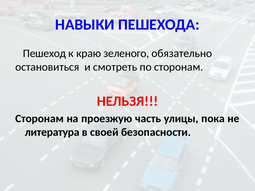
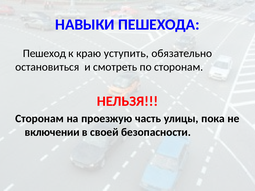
зеленого: зеленого -> уступить (126, 54)
литература: литература -> включении (52, 132)
